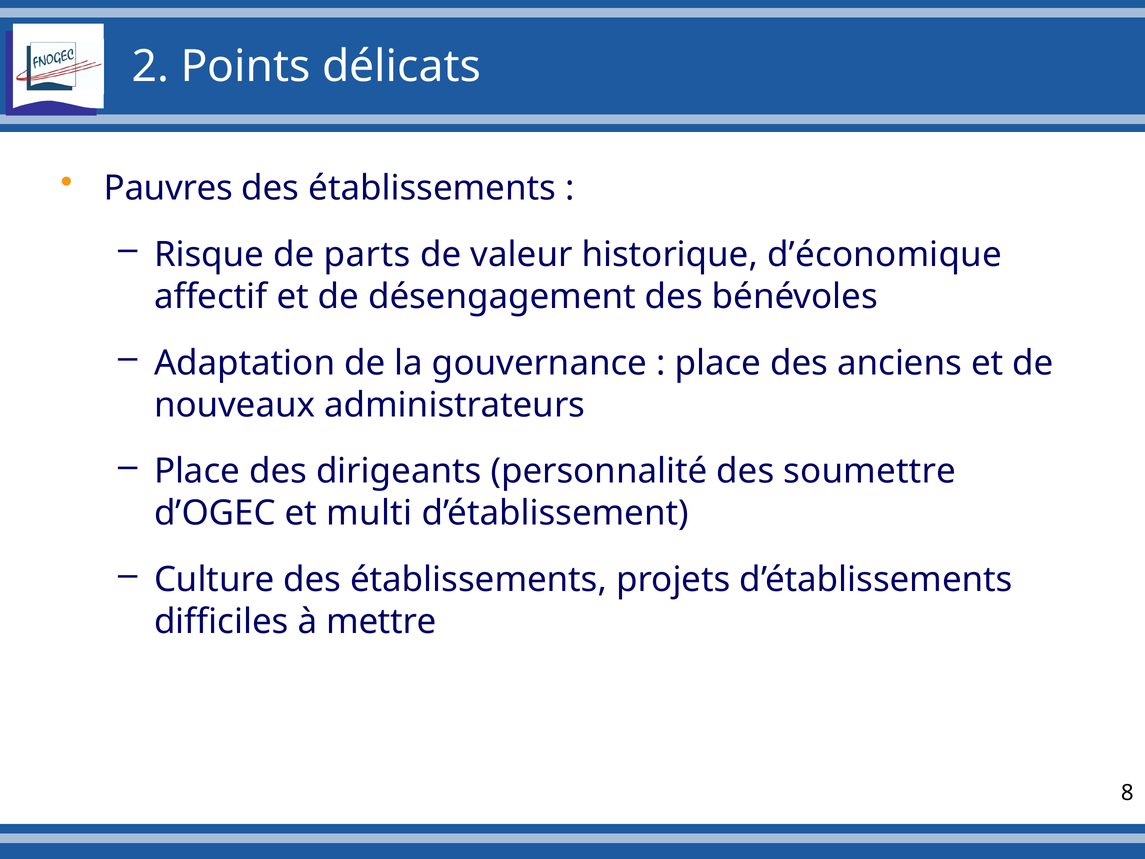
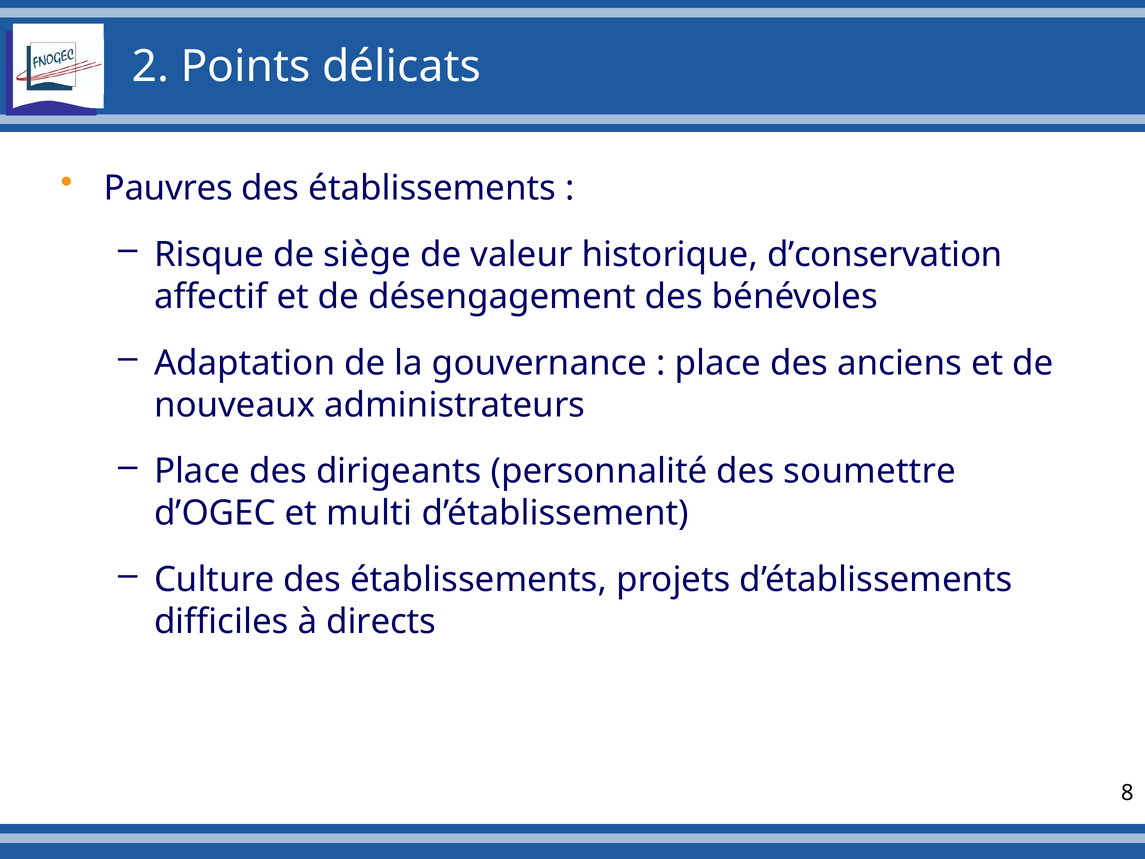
parts: parts -> siège (367, 254)
d’économique: d’économique -> d’conservation (885, 254)
mettre: mettre -> directs (381, 622)
